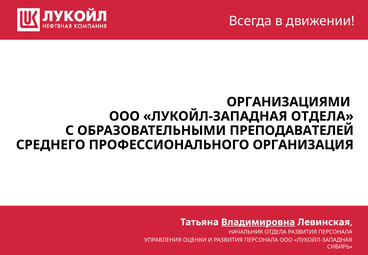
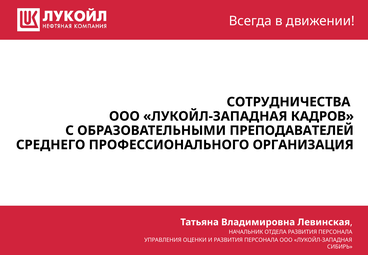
ОРГАНИЗАЦИЯМИ: ОРГАНИЗАЦИЯМИ -> СОТРУДНИЧЕСТВА (288, 102)
ЛУКОЙЛ-ЗАПАДНАЯ ОТДЕЛА: ОТДЕЛА -> КАДРОВ (322, 116)
Владимировна underline: present -> none (258, 222)
